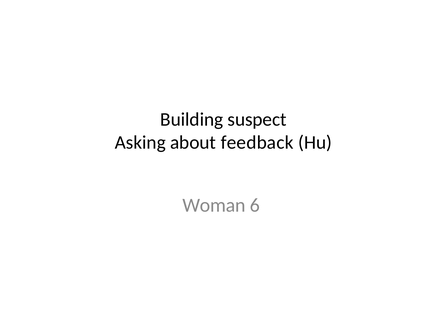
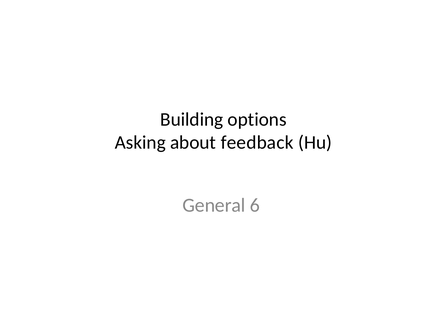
suspect: suspect -> options (257, 119)
Woman: Woman -> General (214, 206)
